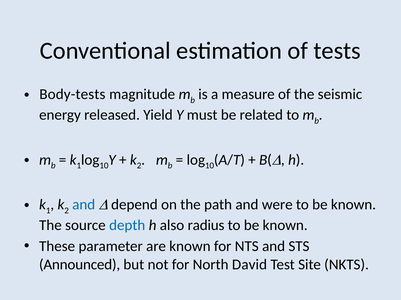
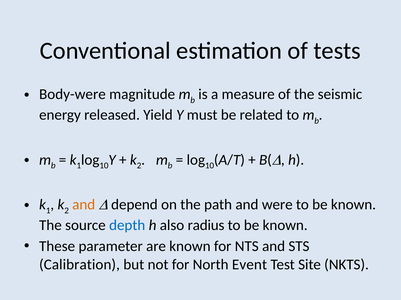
Body-tests: Body-tests -> Body-were (72, 95)
and colour: blue -> orange (84, 205)
Announced: Announced -> Calibration (79, 265)
David: David -> Event (249, 265)
